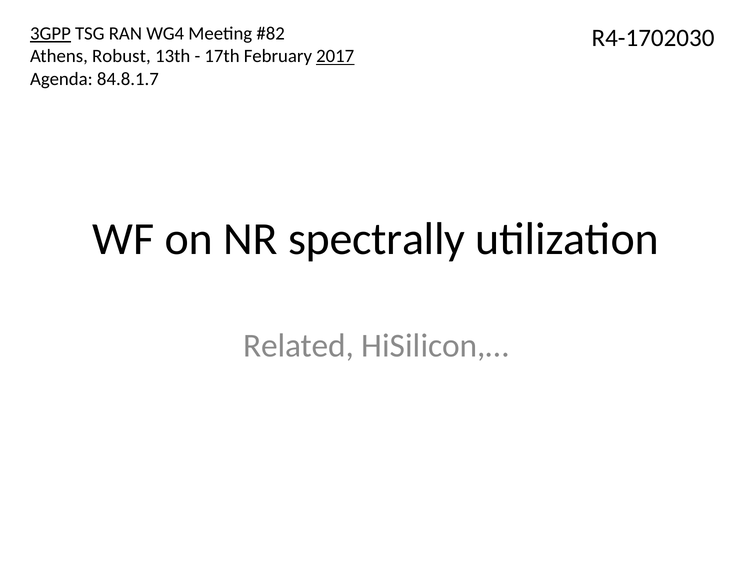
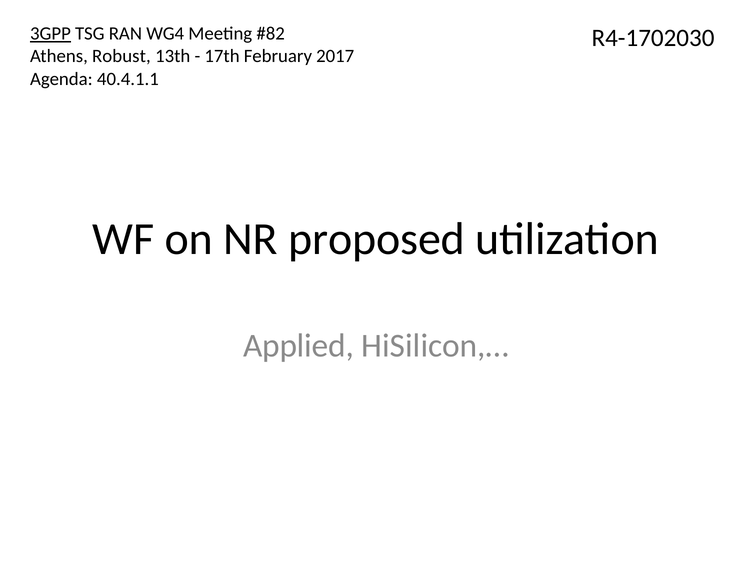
2017 underline: present -> none (335, 56)
84.8.1.7: 84.8.1.7 -> 40.4.1.1 (128, 79)
spectrally: spectrally -> proposed (377, 239)
Related: Related -> Applied (299, 346)
